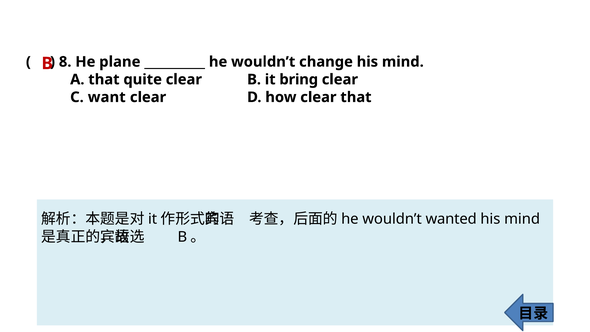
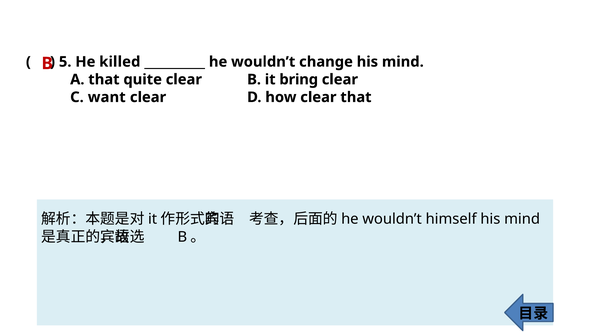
8: 8 -> 5 (65, 62)
plane: plane -> killed (120, 62)
wanted: wanted -> himself (451, 219)
